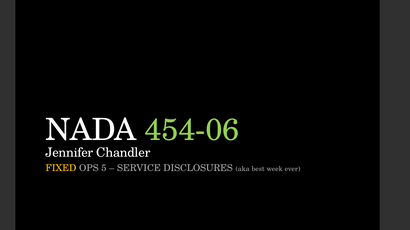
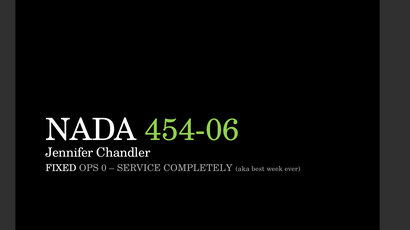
FIXED colour: yellow -> white (61, 168)
5: 5 -> 0 (104, 168)
DISCLOSURES: DISCLOSURES -> COMPLETELY (198, 168)
